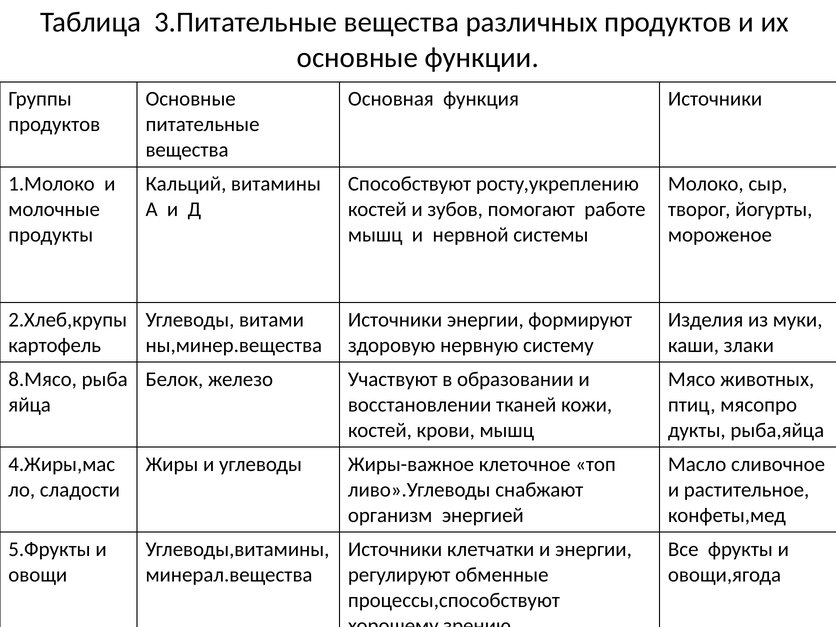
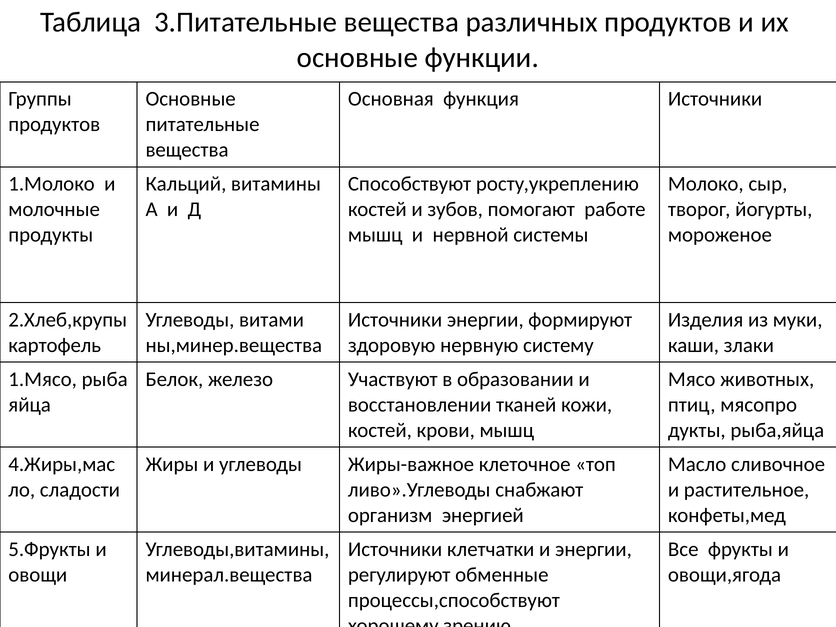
8.Мясо: 8.Мясо -> 1.Мясо (43, 379)
